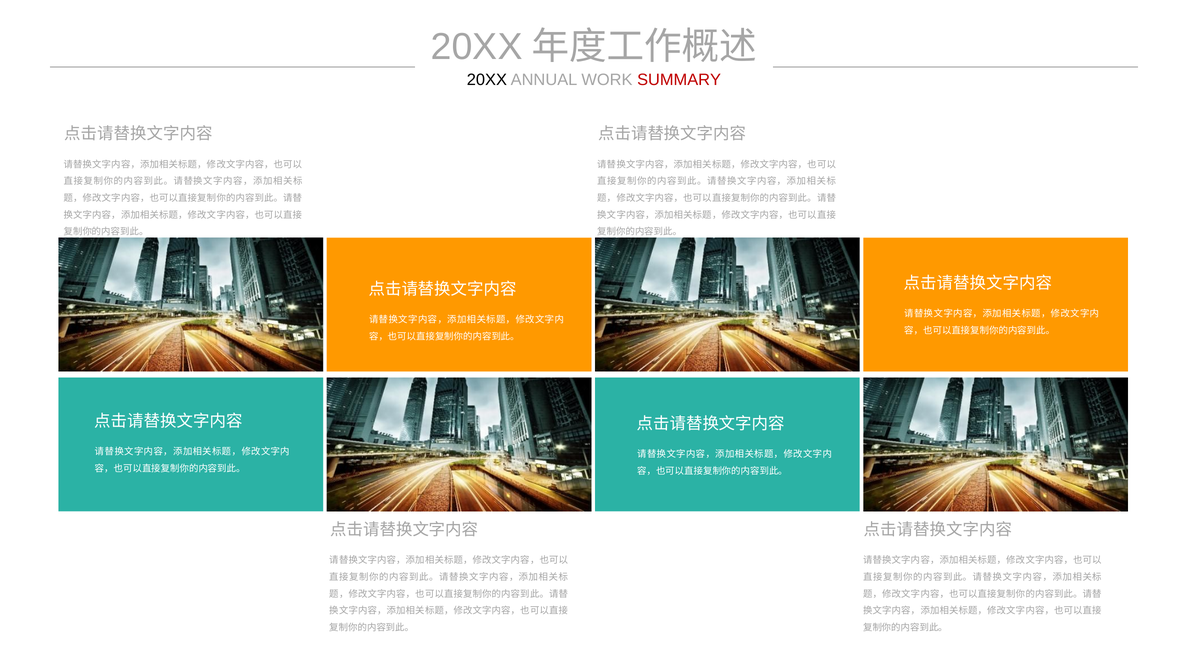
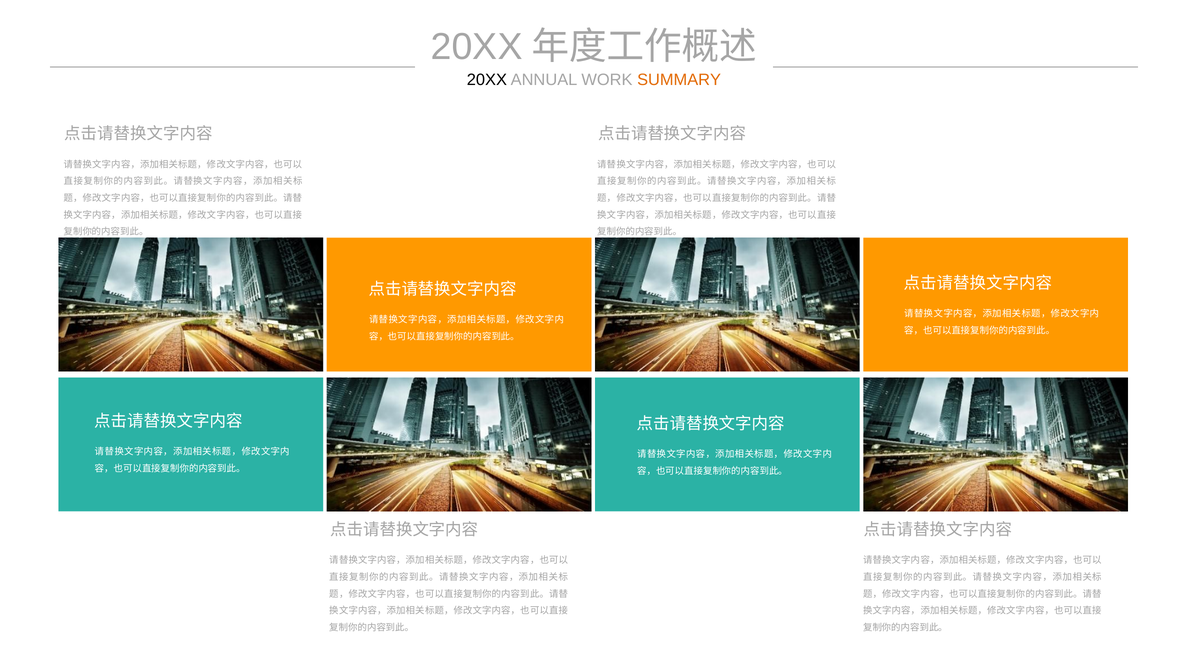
SUMMARY colour: red -> orange (679, 80)
